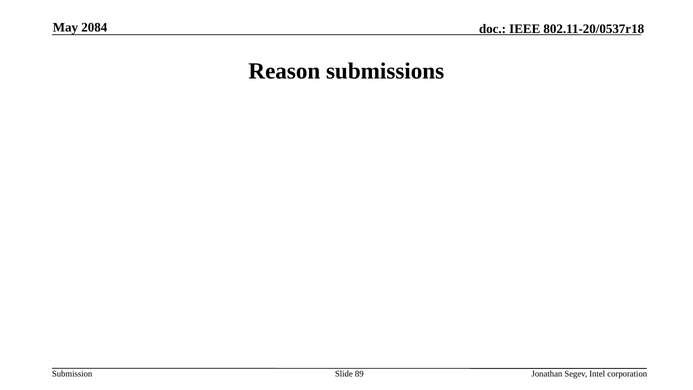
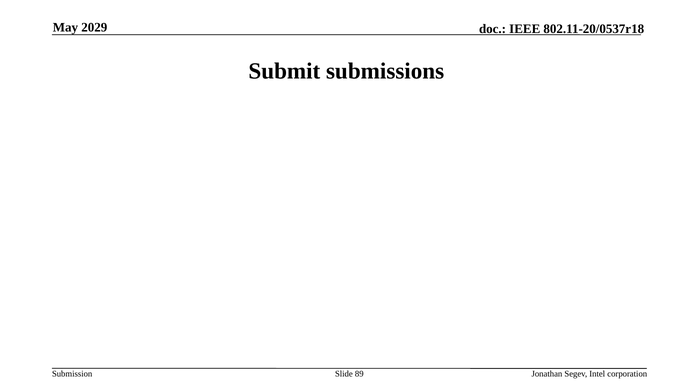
2084: 2084 -> 2029 (94, 28)
Reason: Reason -> Submit (284, 71)
